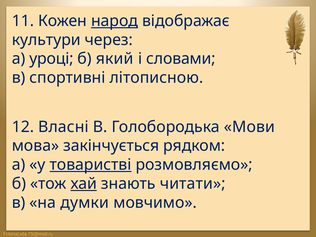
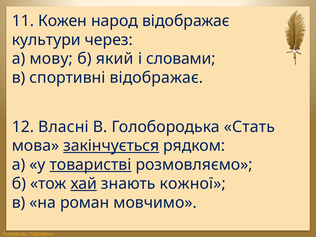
народ underline: present -> none (115, 21)
уроці: уроці -> мову (51, 59)
спортивні літописною: літописною -> відображає (156, 78)
Мови: Мови -> Стать (249, 127)
закінчується underline: none -> present (111, 146)
читати: читати -> кожної (193, 184)
думки: думки -> роман (85, 203)
